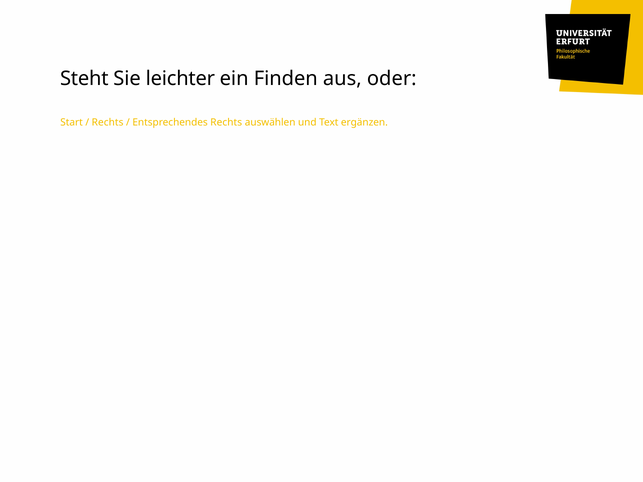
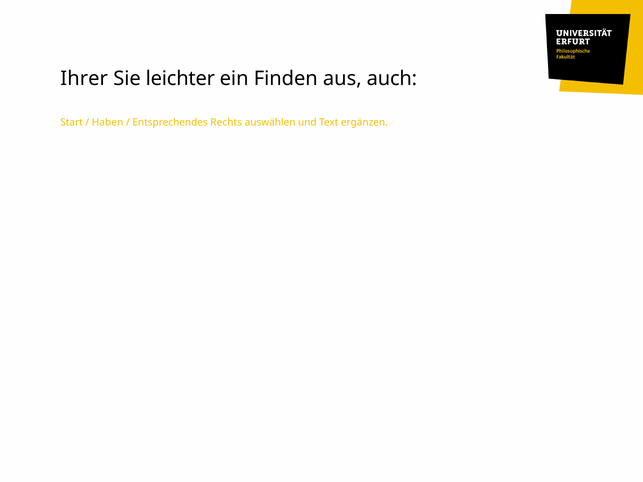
Steht: Steht -> Ihrer (84, 79)
oder: oder -> auch (392, 79)
Rechts: Rechts -> Haben (108, 123)
